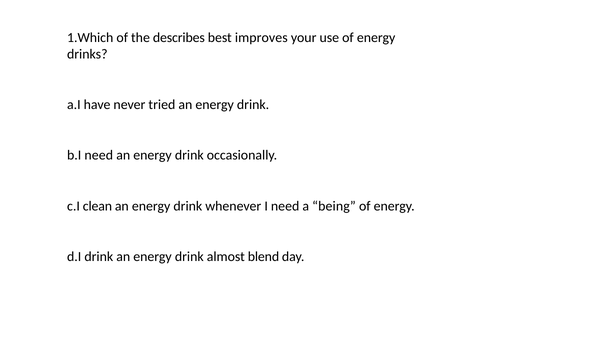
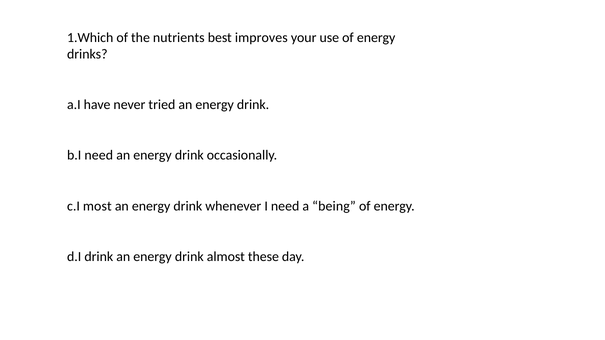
describes: describes -> nutrients (179, 38)
clean: clean -> most (97, 206)
blend: blend -> these (263, 257)
